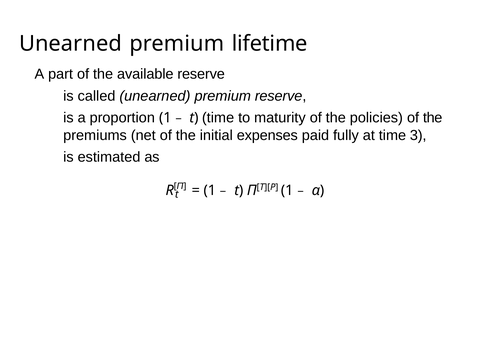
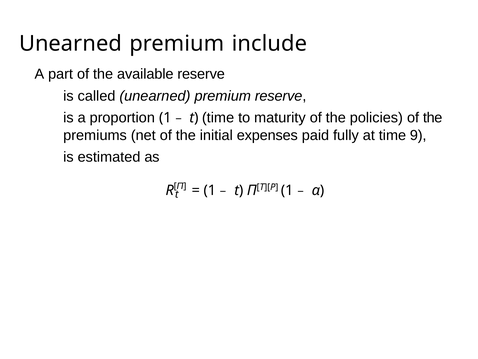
lifetime: lifetime -> include (269, 43)
3: 3 -> 9 (418, 135)
